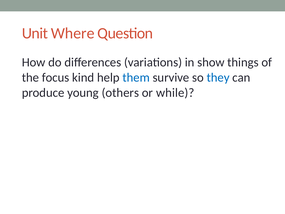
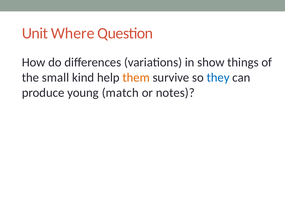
focus: focus -> small (56, 77)
them colour: blue -> orange (136, 77)
others: others -> match (120, 93)
while: while -> notes (175, 93)
